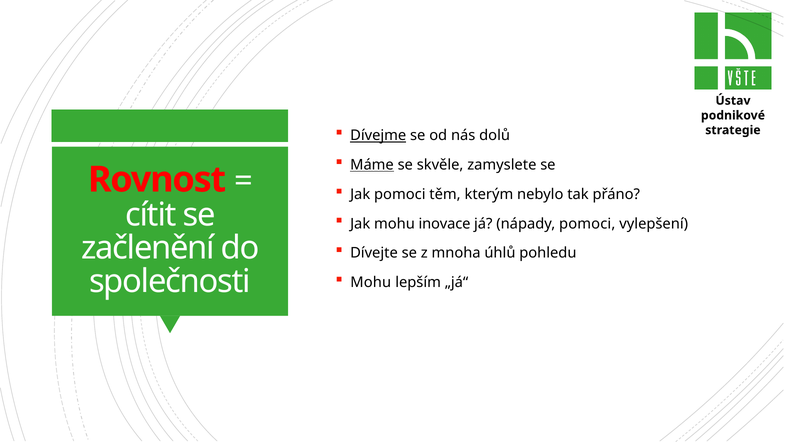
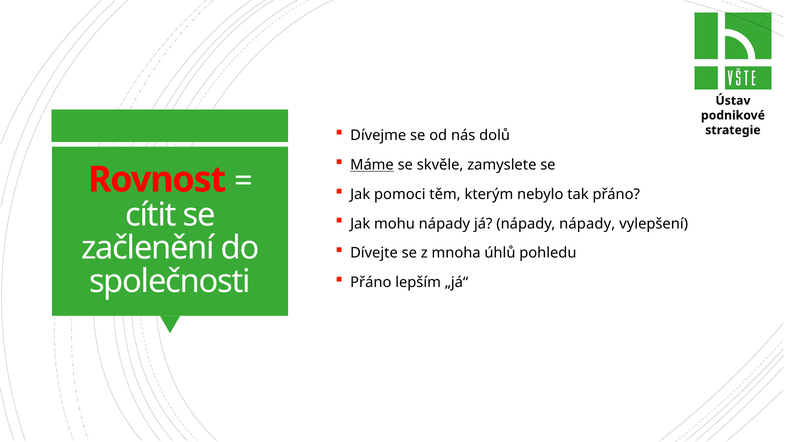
Dívejme underline: present -> none (378, 135)
mohu inovace: inovace -> nápady (444, 223)
nápady pomoci: pomoci -> nápady (587, 223)
Mohu: Mohu -> Přáno (371, 282)
